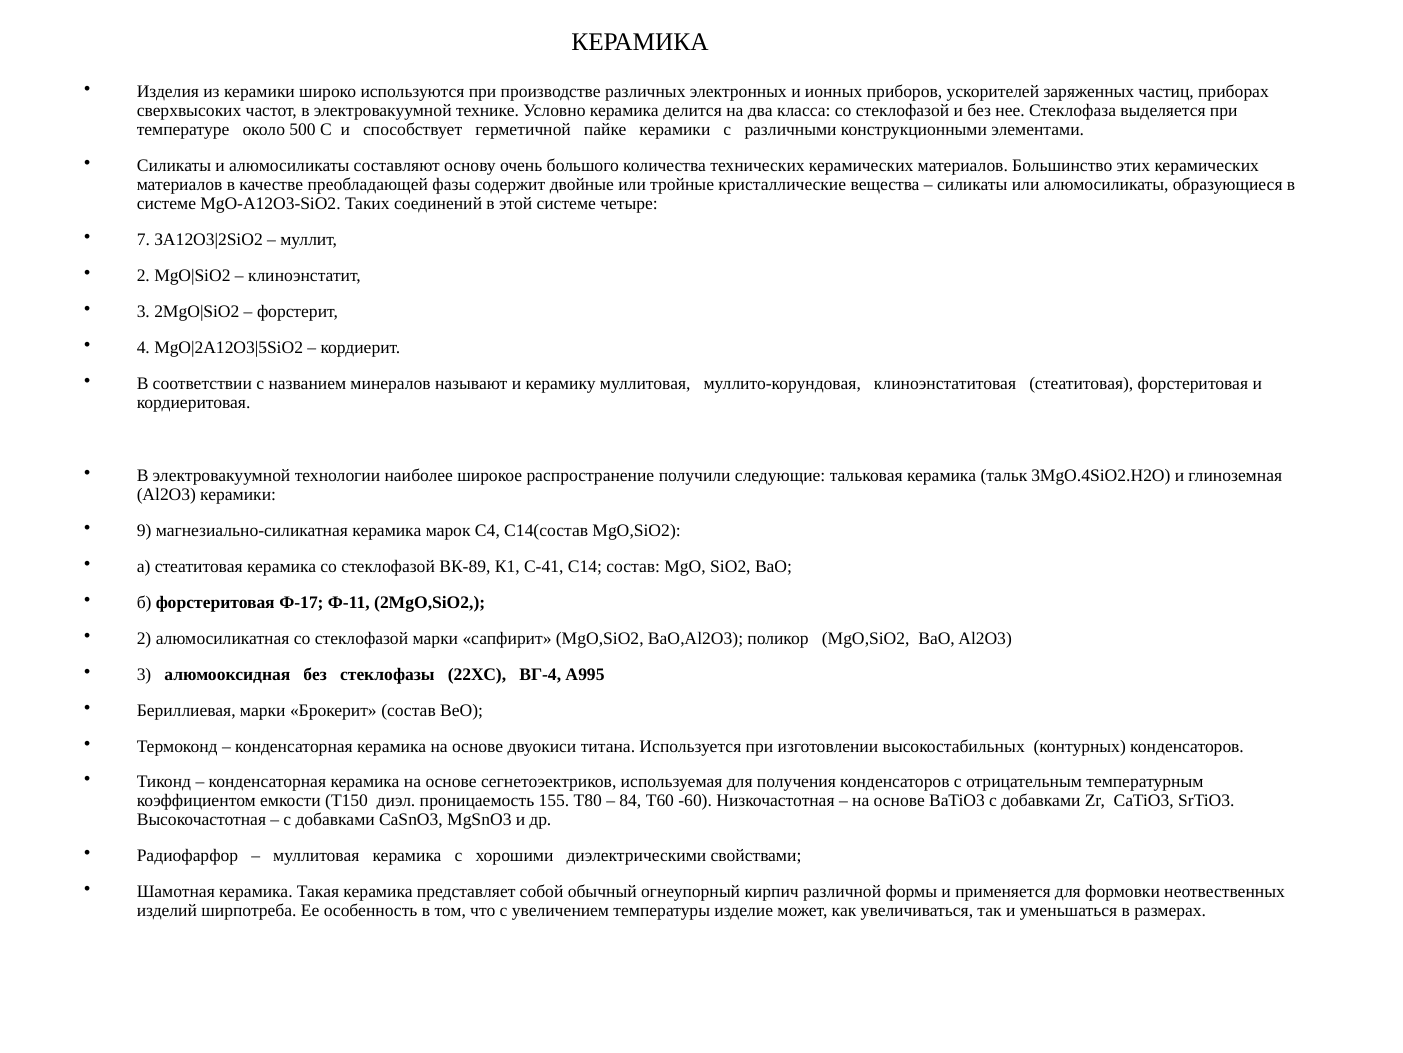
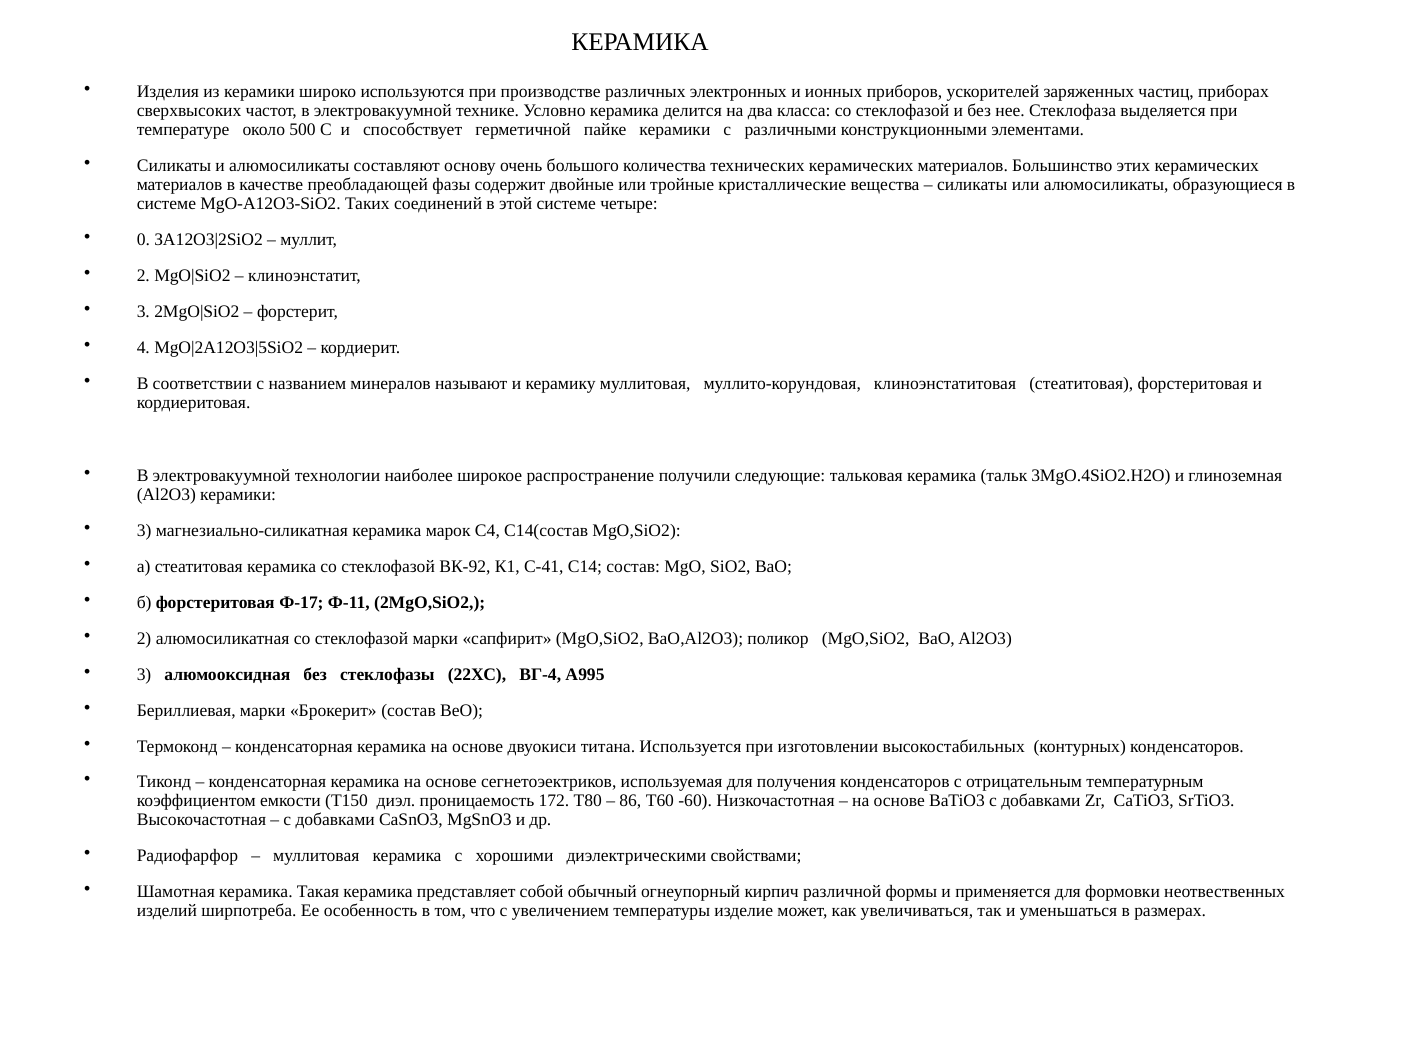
7: 7 -> 0 (143, 240)
9: 9 -> 3 (144, 531)
ВК-89: ВК-89 -> ВК-92 (465, 567)
155: 155 -> 172 (554, 801)
84: 84 -> 86 (630, 801)
